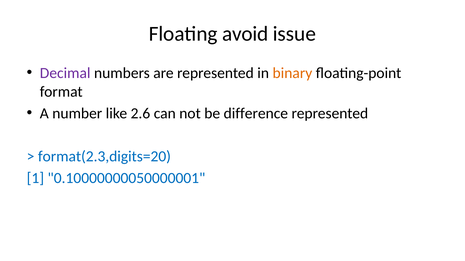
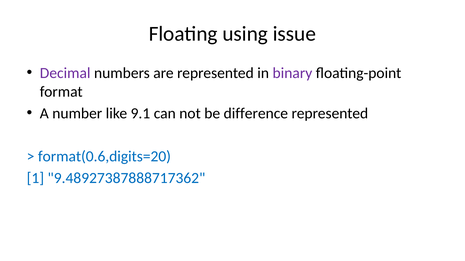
avoid: avoid -> using (245, 34)
binary colour: orange -> purple (292, 73)
2.6: 2.6 -> 9.1 (140, 113)
format(2.3,digits=20: format(2.3,digits=20 -> format(0.6,digits=20 (104, 157)
0.10000000050000001: 0.10000000050000001 -> 9.48927387888717362 (126, 179)
